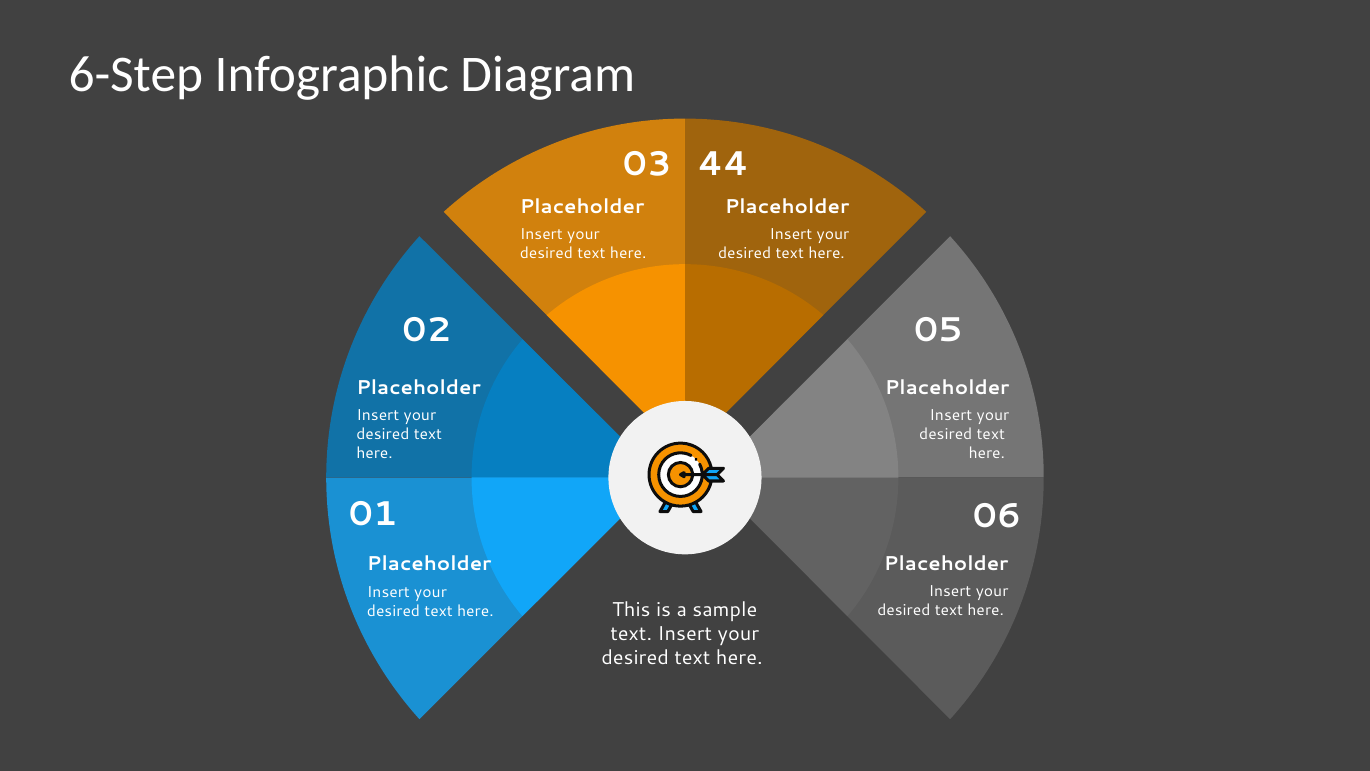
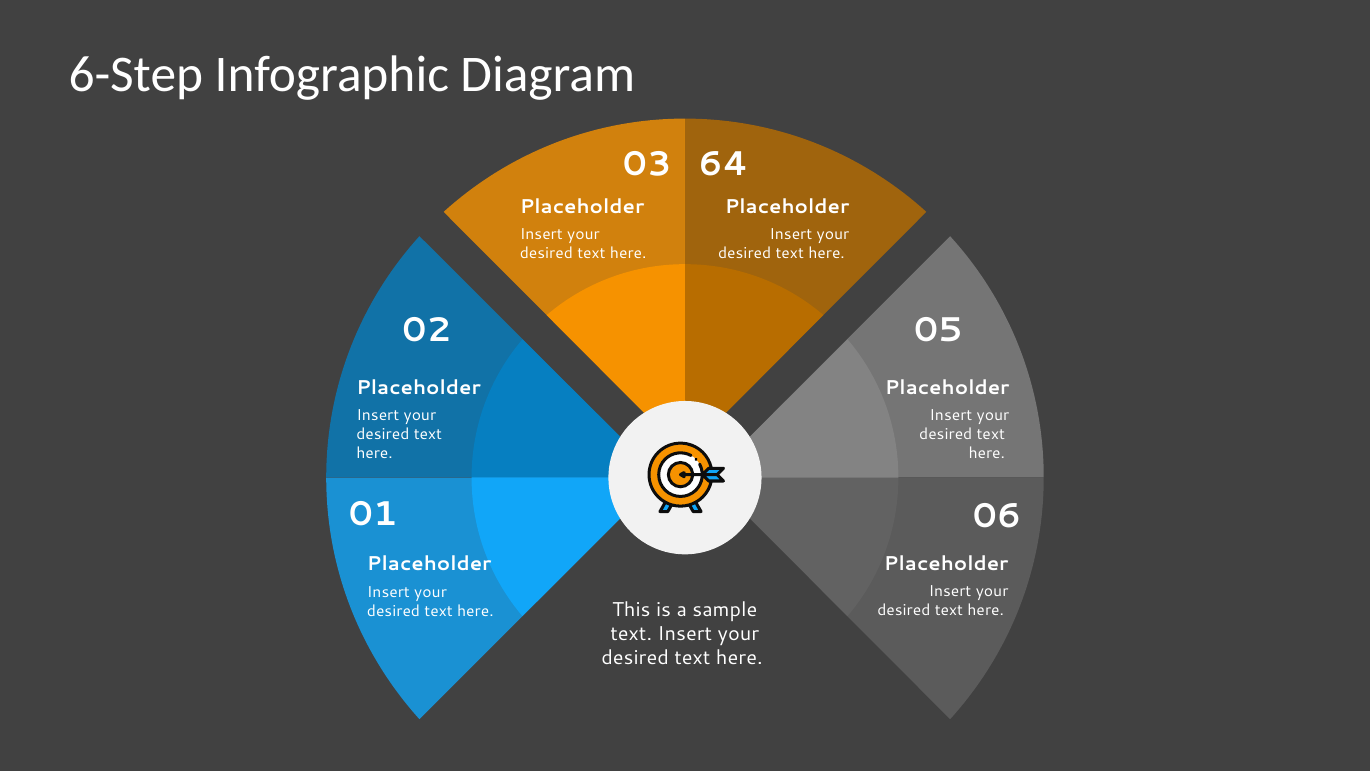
44: 44 -> 64 (724, 164)
